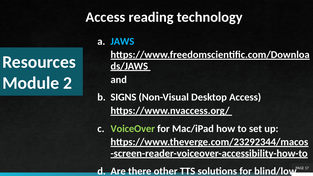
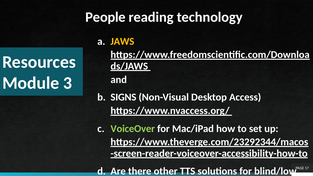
Access: Access -> People (106, 17)
JAWS colour: light blue -> yellow (122, 41)
2: 2 -> 3 (68, 83)
